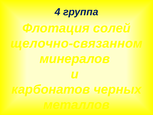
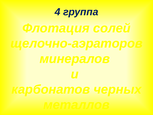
щелочно-связанном: щелочно-связанном -> щелочно-аэраторов (77, 43)
